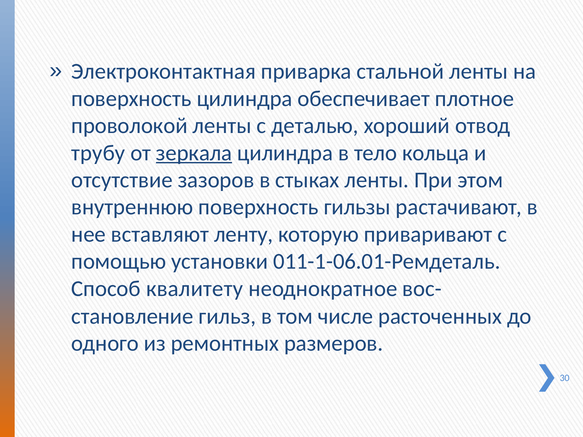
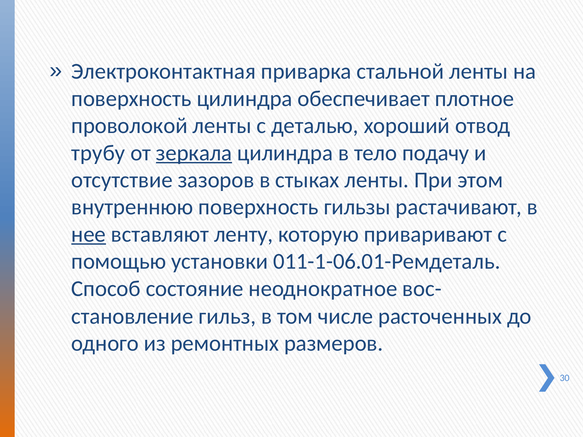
кольца: кольца -> подачу (436, 153)
нее underline: none -> present (89, 234)
квалитету: квалитету -> состояние (195, 289)
